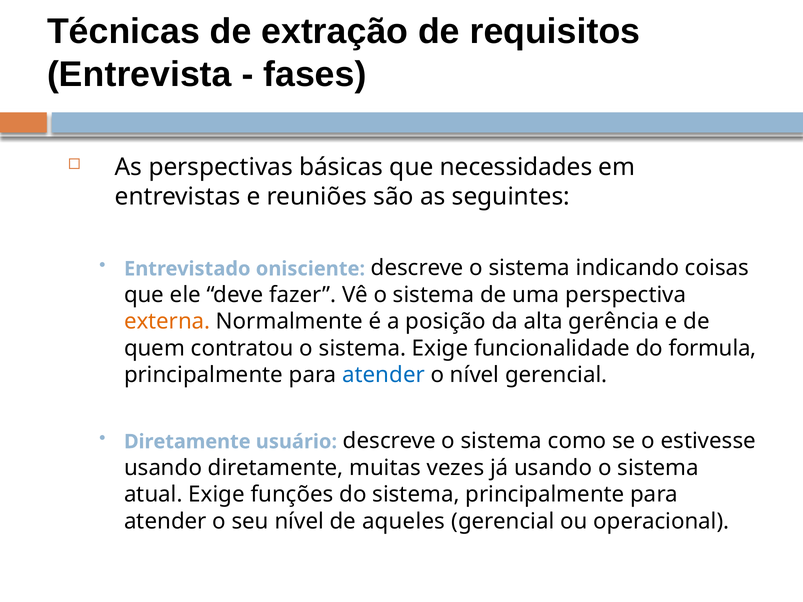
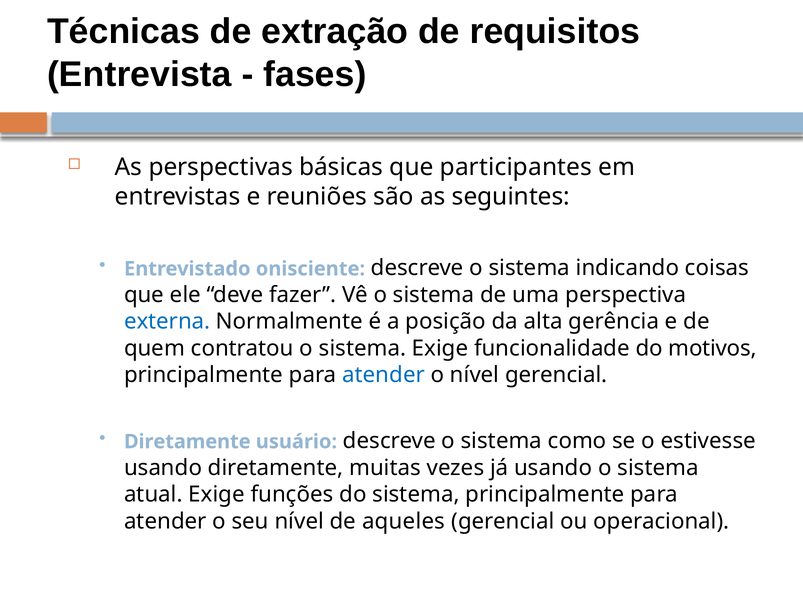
necessidades: necessidades -> participantes (516, 167)
externa colour: orange -> blue (167, 322)
formula: formula -> motivos (712, 348)
